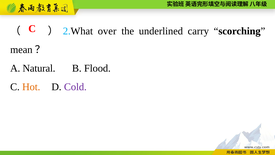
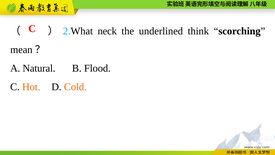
over: over -> neck (107, 31)
carry: carry -> think (198, 31)
Cold colour: purple -> orange (75, 87)
